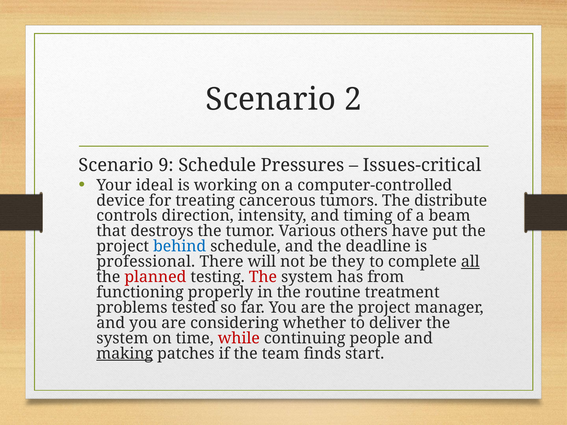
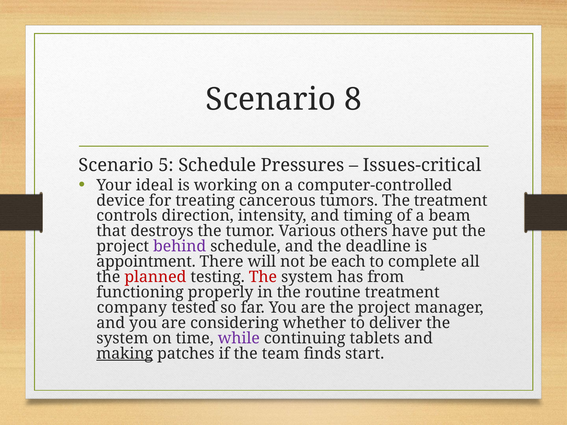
2: 2 -> 8 (353, 99)
9: 9 -> 5 (166, 165)
The distribute: distribute -> treatment (451, 201)
behind colour: blue -> purple (180, 247)
professional: professional -> appointment (146, 262)
they: they -> each (348, 262)
all underline: present -> none (470, 262)
problems: problems -> company (132, 308)
while colour: red -> purple (239, 338)
people: people -> tablets (375, 338)
